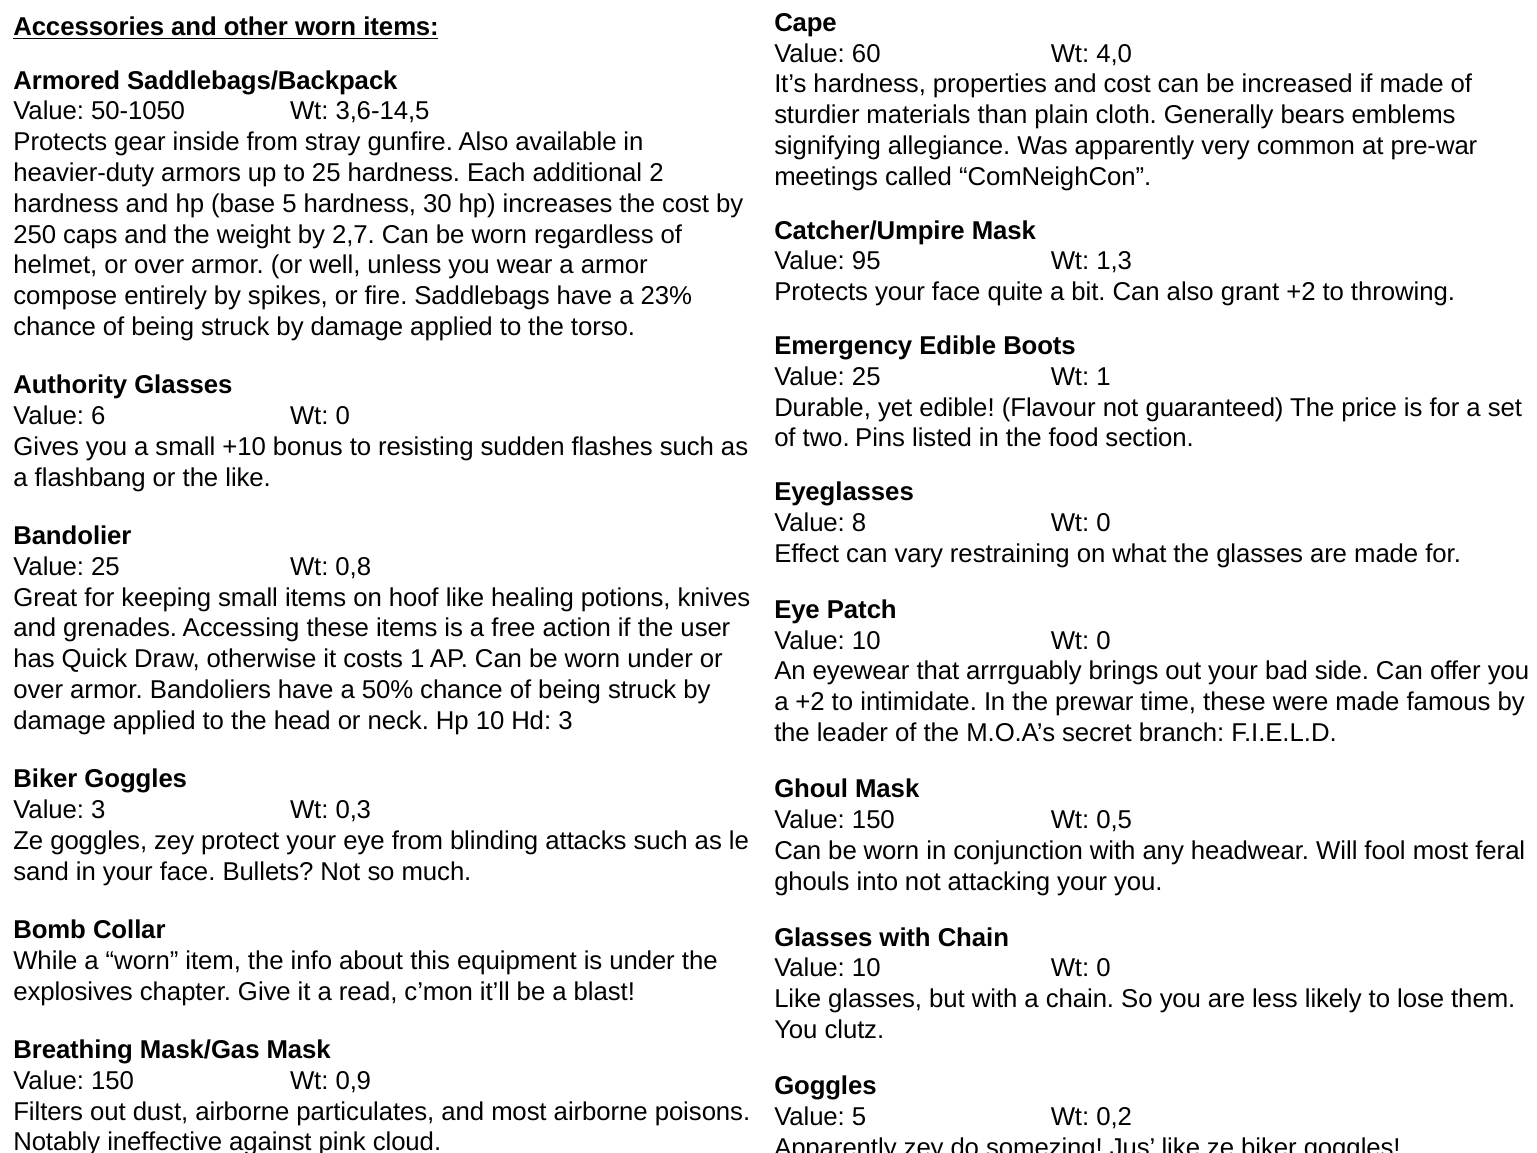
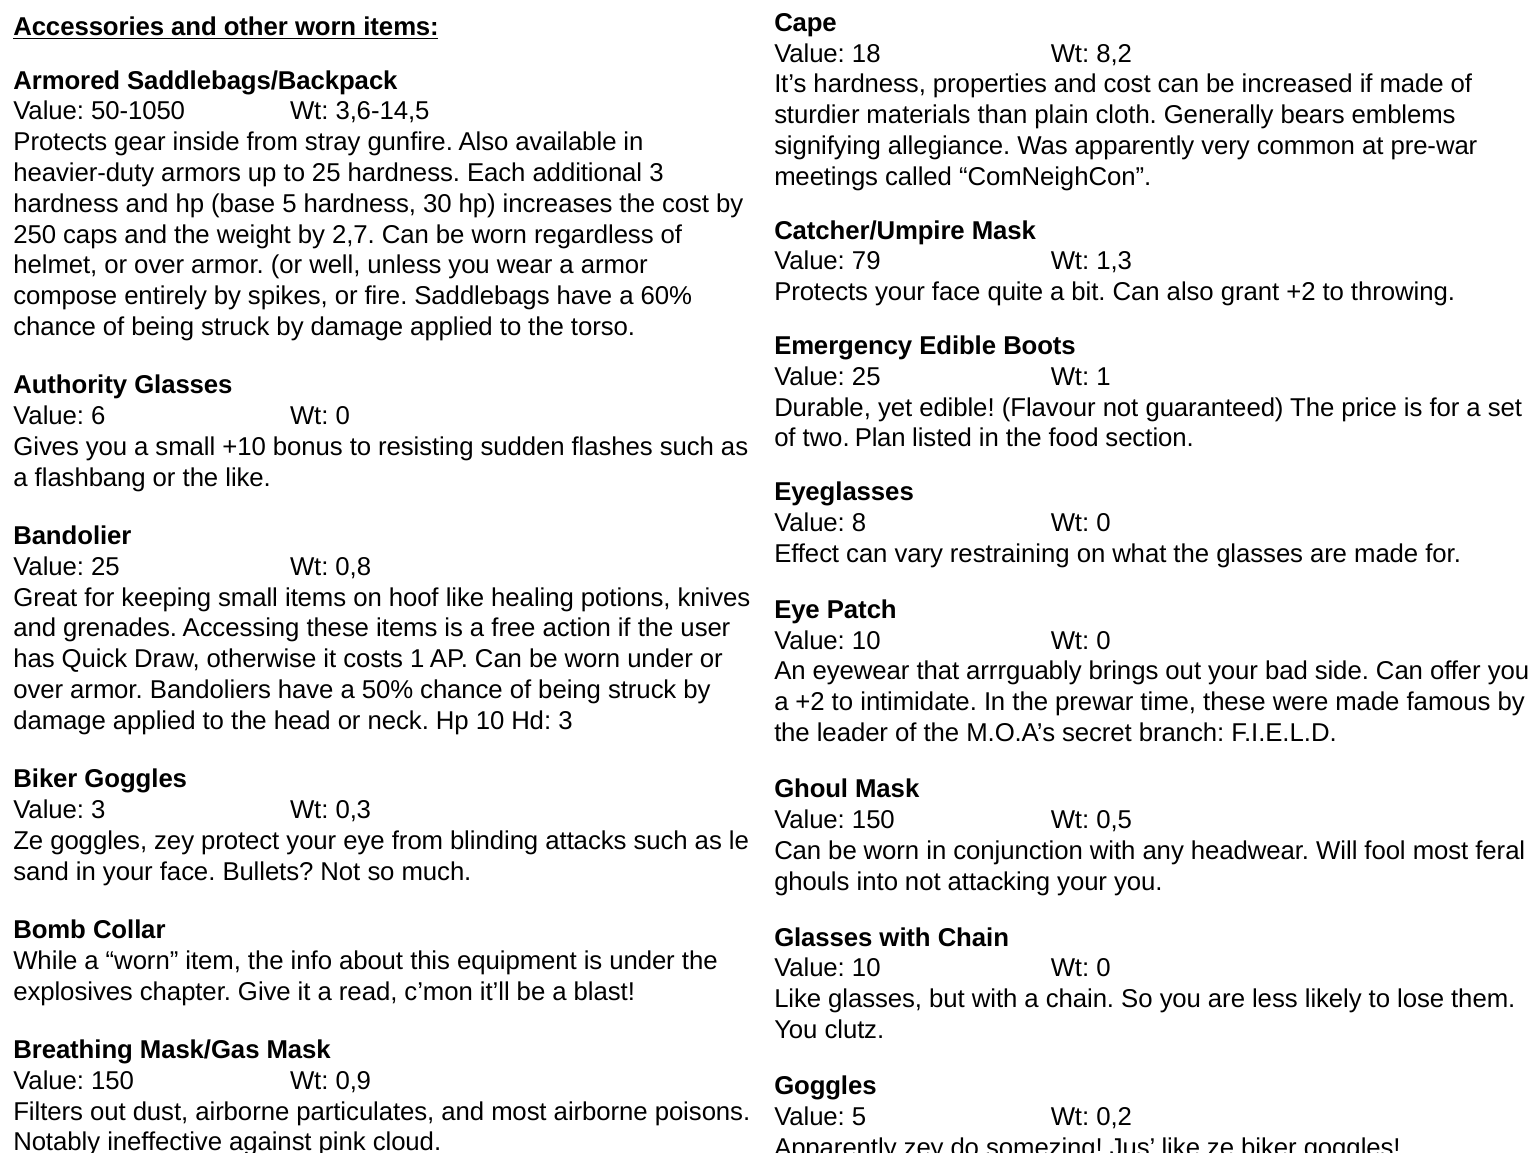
60: 60 -> 18 (866, 54)
4,0: 4,0 -> 8,2 (1114, 54)
additional 2: 2 -> 3 (656, 173)
95: 95 -> 79 (866, 261)
23%: 23% -> 60% (666, 296)
Pins: Pins -> Plan (880, 438)
